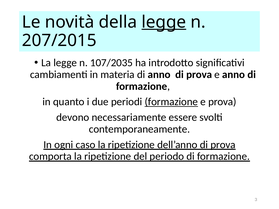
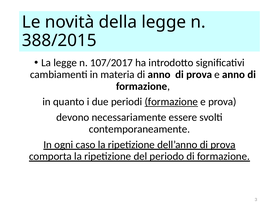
legge underline: present -> none (164, 22)
207/2015: 207/2015 -> 388/2015 (59, 40)
107/2035: 107/2035 -> 107/2017 (111, 63)
